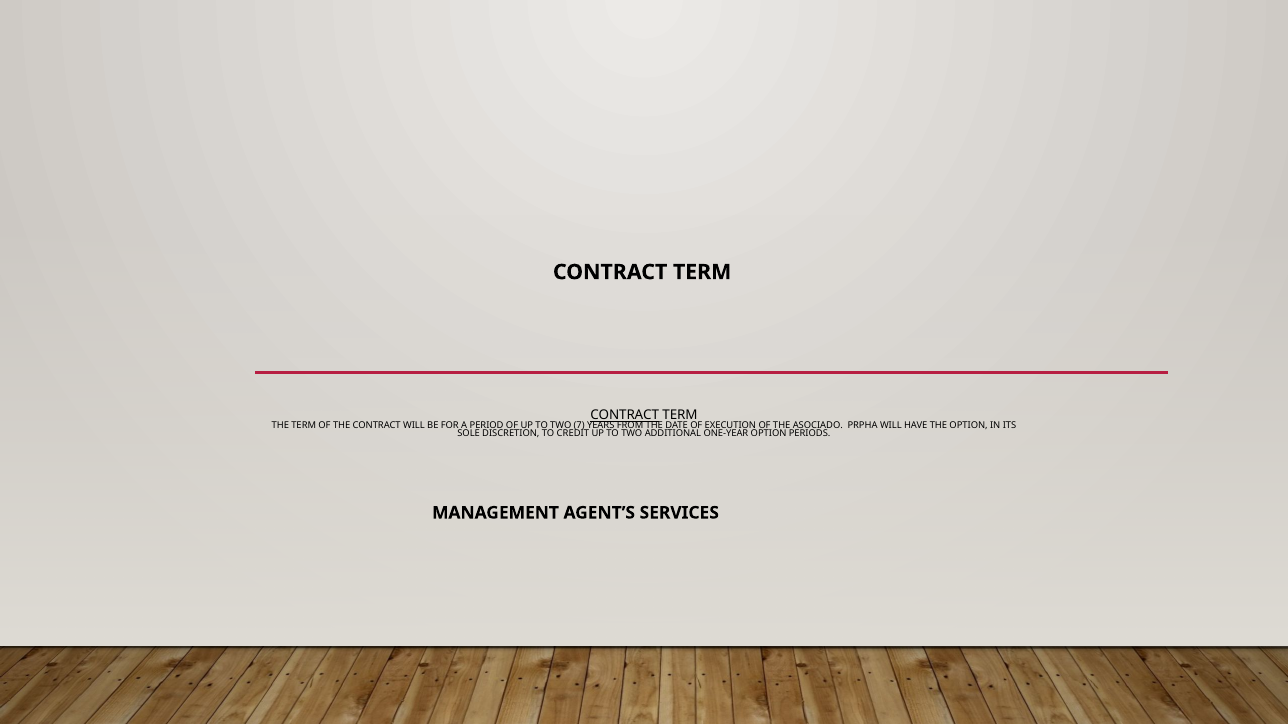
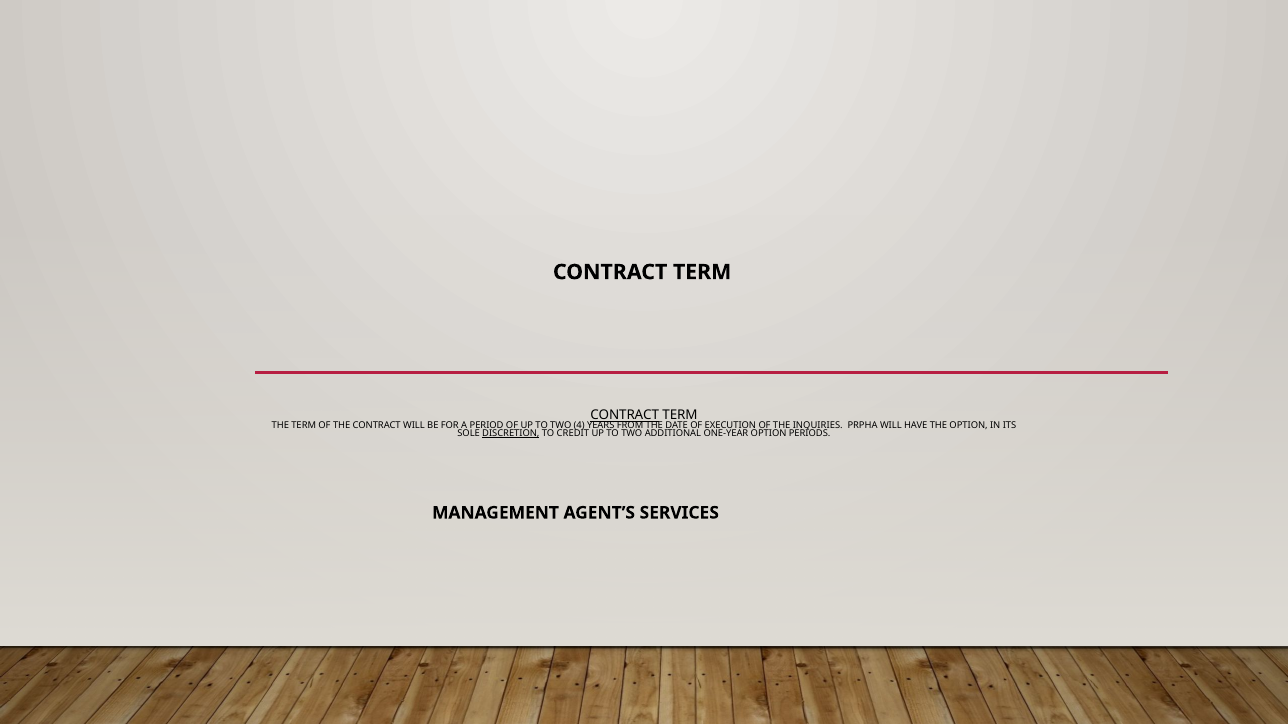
7: 7 -> 4 (579, 426)
ASOCIADO: ASOCIADO -> INQUIRIES (818, 426)
DISCRETION underline: none -> present (511, 434)
